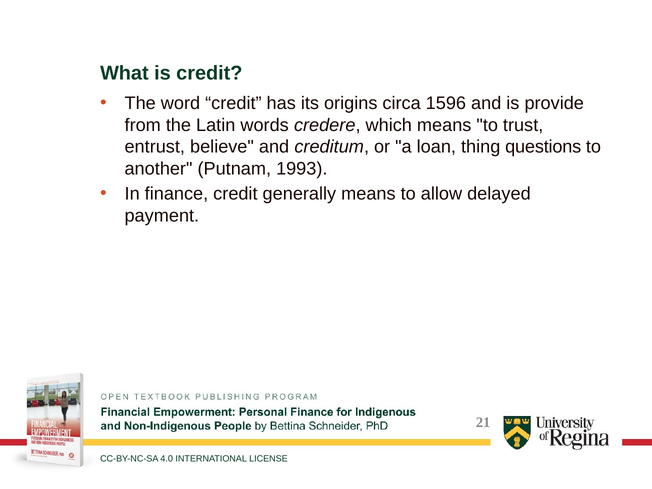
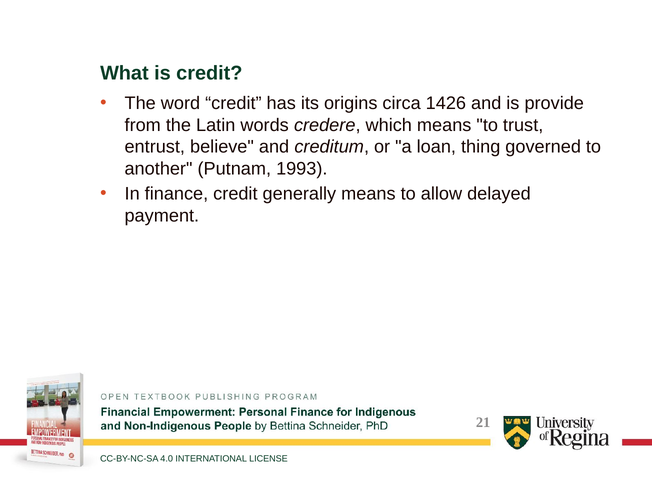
1596: 1596 -> 1426 (446, 103)
questions: questions -> governed (543, 147)
